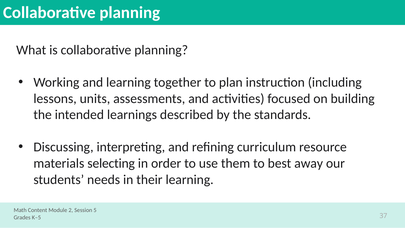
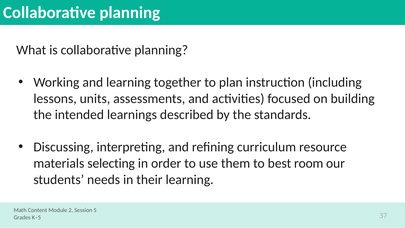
away: away -> room (309, 163)
